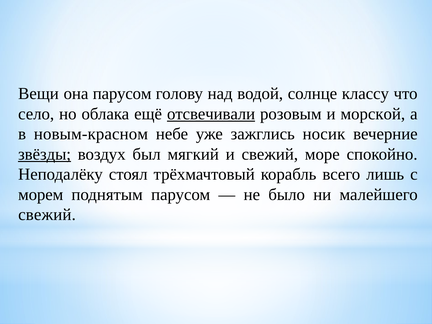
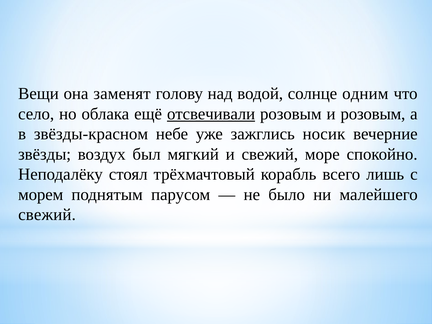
она парусом: парусом -> заменят (122, 94)
классу: классу -> одним (365, 94)
и морской: морской -> розовым (373, 114)
новым-красном: новым-красном -> звёзды-красном (91, 134)
звёзды underline: present -> none (45, 154)
